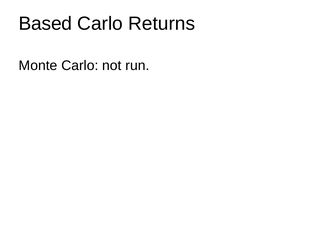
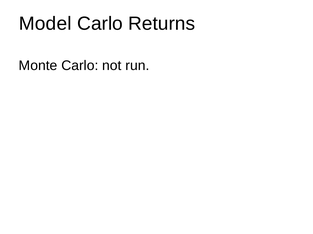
Based: Based -> Model (45, 24)
